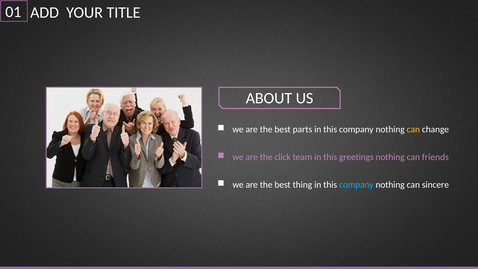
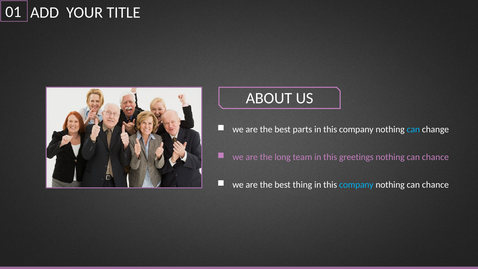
can colour: yellow -> light blue (413, 129)
click: click -> long (283, 157)
friends: friends -> chance (435, 157)
sincere: sincere -> chance (435, 185)
